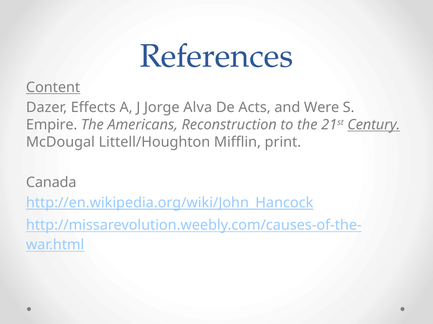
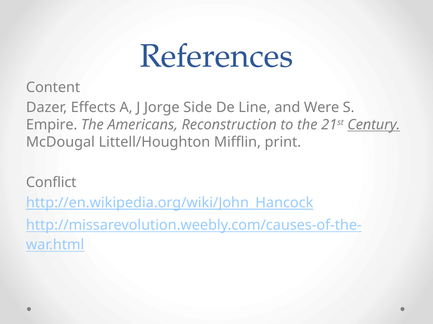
Content underline: present -> none (53, 88)
Alva: Alva -> Side (198, 108)
Acts: Acts -> Line (255, 108)
Canada: Canada -> Conflict (51, 183)
